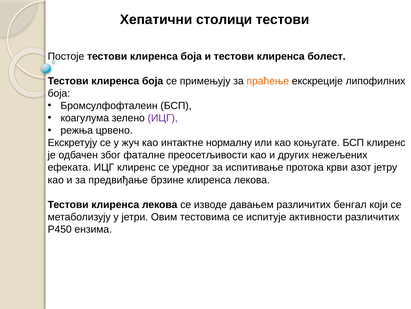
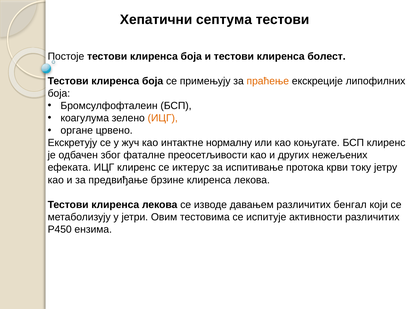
столици: столици -> септума (224, 20)
ИЦГ colour: purple -> orange (163, 118)
режња: режња -> органе (77, 130)
уредног: уредног -> иктерус (191, 167)
азот: азот -> току (361, 167)
